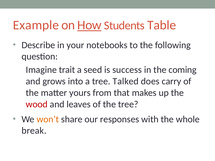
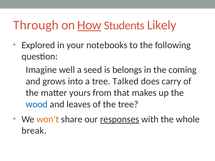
Example: Example -> Through (36, 25)
Table: Table -> Likely (162, 25)
Describe: Describe -> Explored (38, 45)
trait: trait -> well (67, 70)
success: success -> belongs (127, 70)
wood colour: red -> blue (37, 104)
responses underline: none -> present (120, 119)
